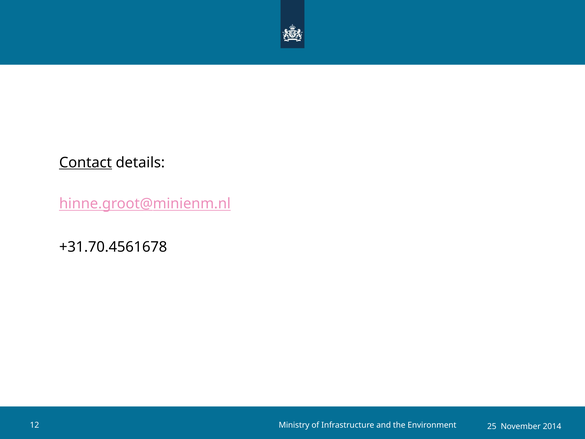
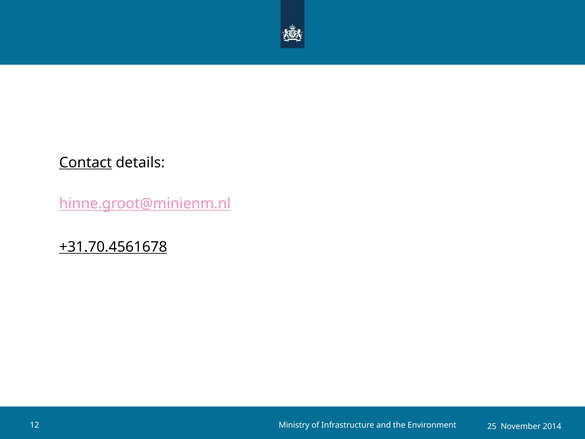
+31.70.4561678 underline: none -> present (113, 247)
